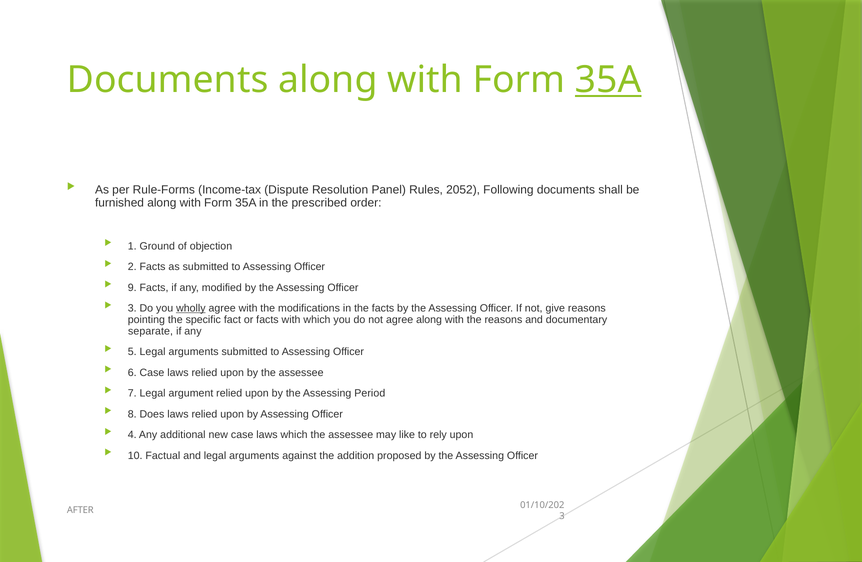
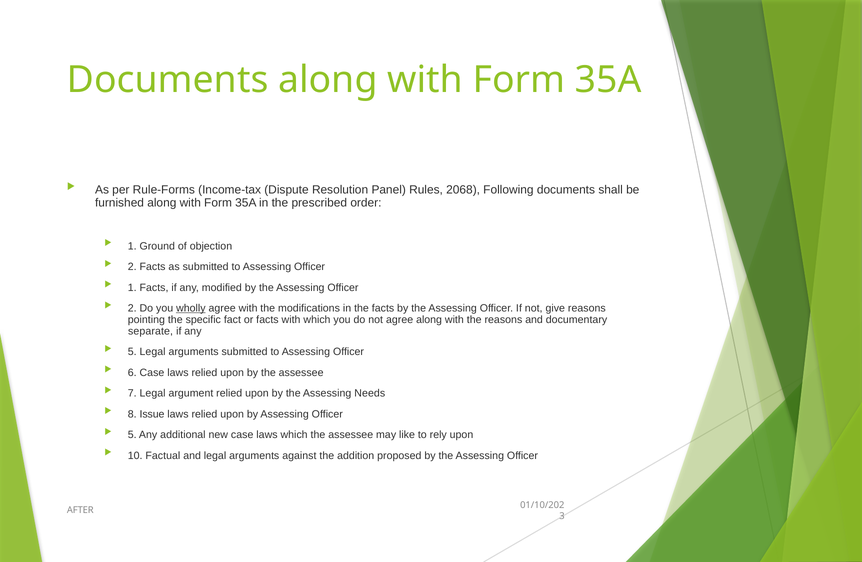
35A underline: present -> none (608, 80)
2052: 2052 -> 2068 (463, 190)
9: 9 -> 1 (132, 288)
3: 3 -> 2 (132, 308)
Period: Period -> Needs (370, 394)
Does: Does -> Issue (152, 414)
4: 4 -> 5 (132, 435)
